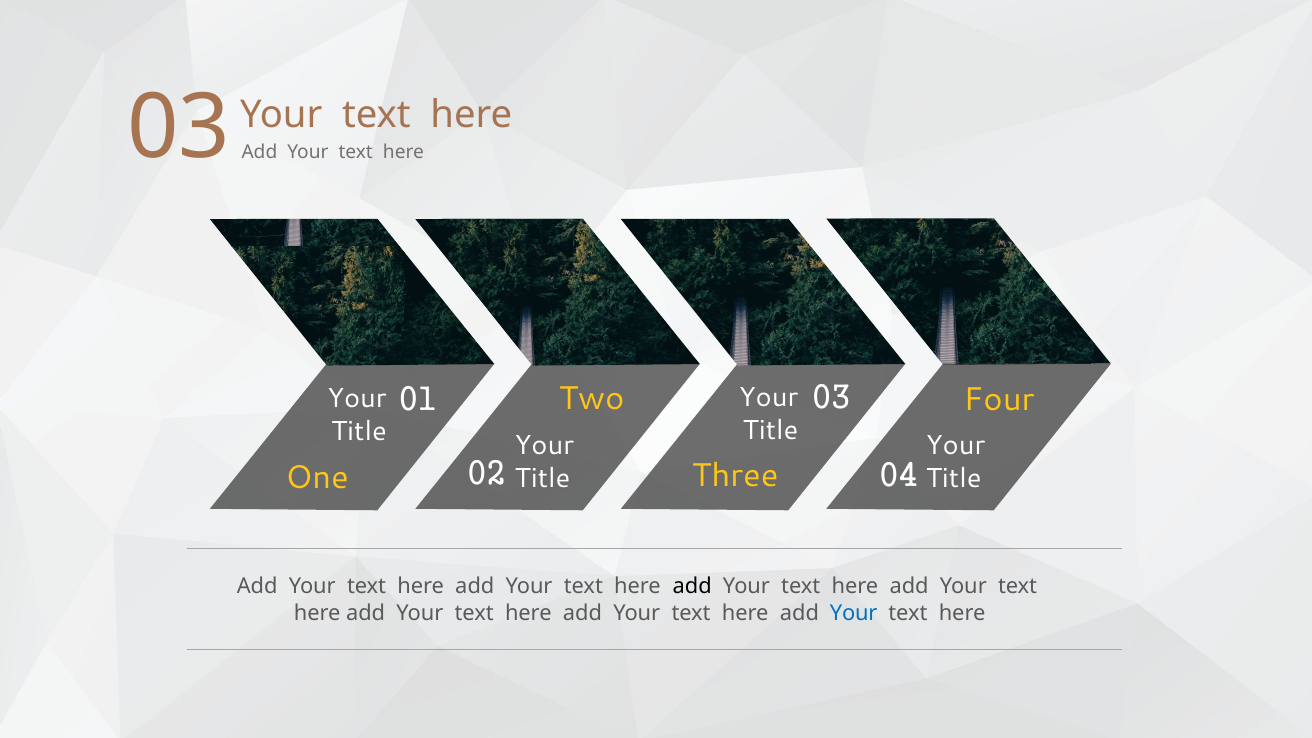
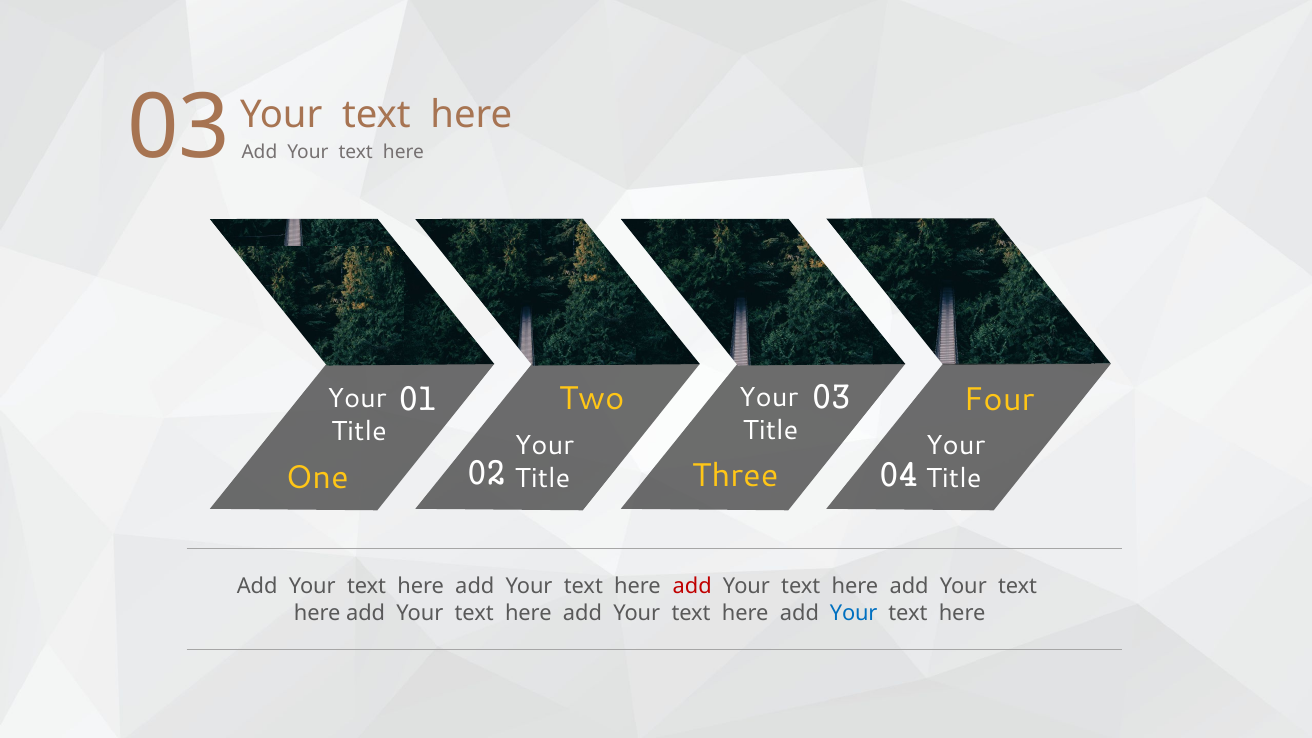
add colour: black -> red (692, 587)
